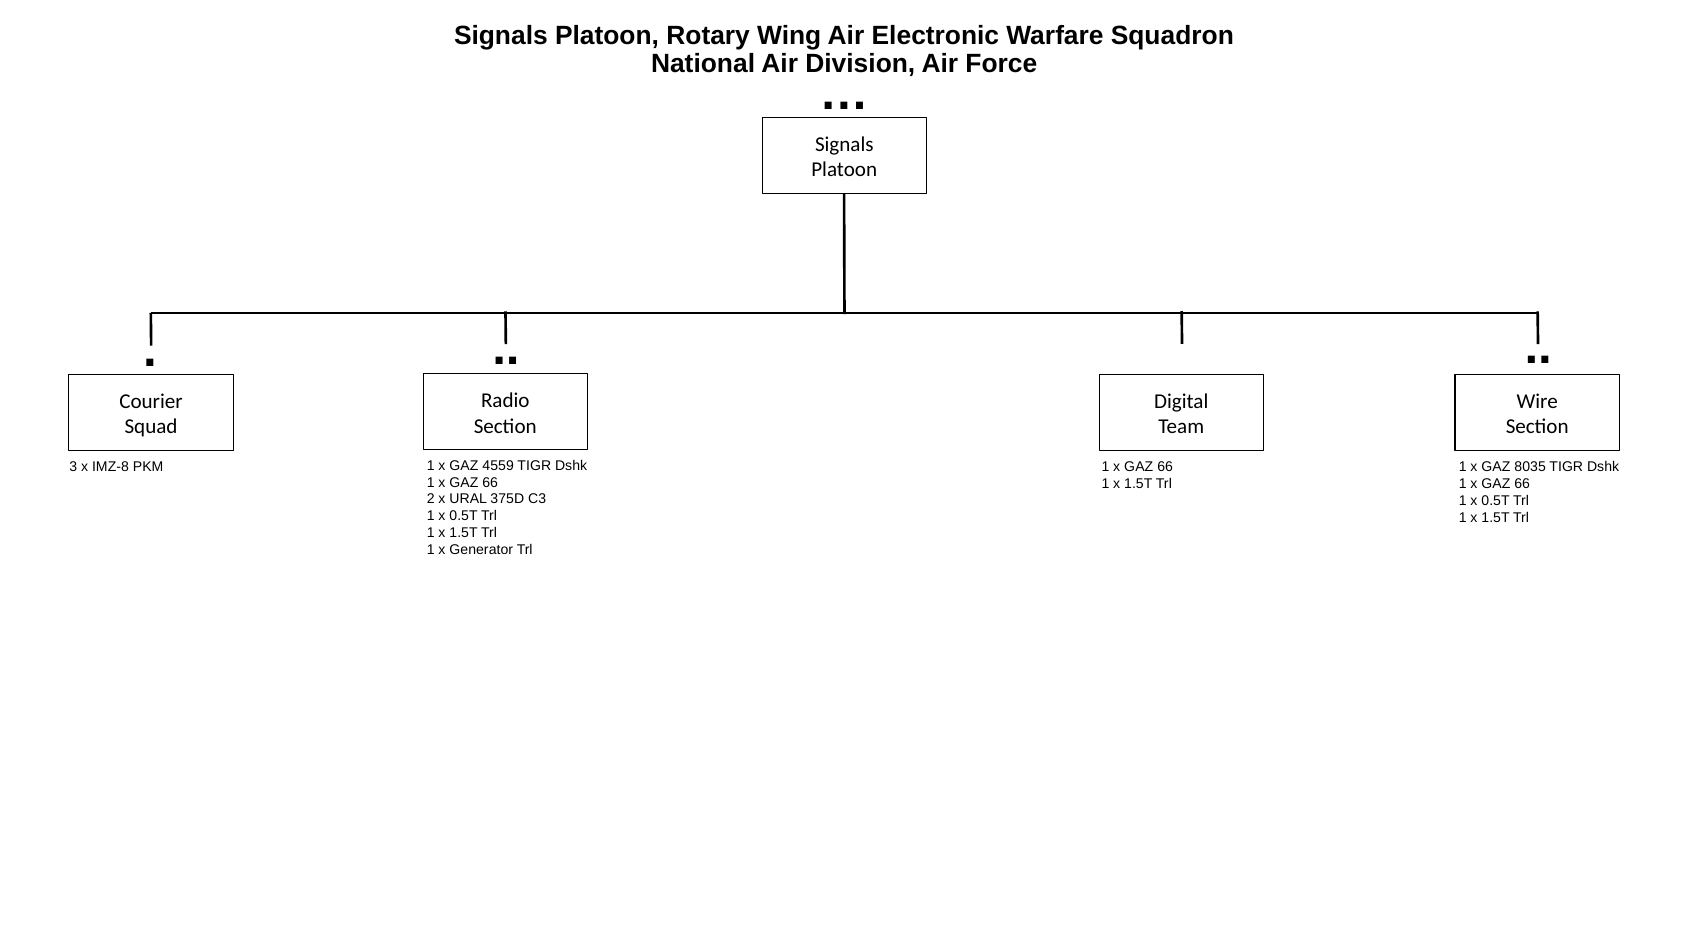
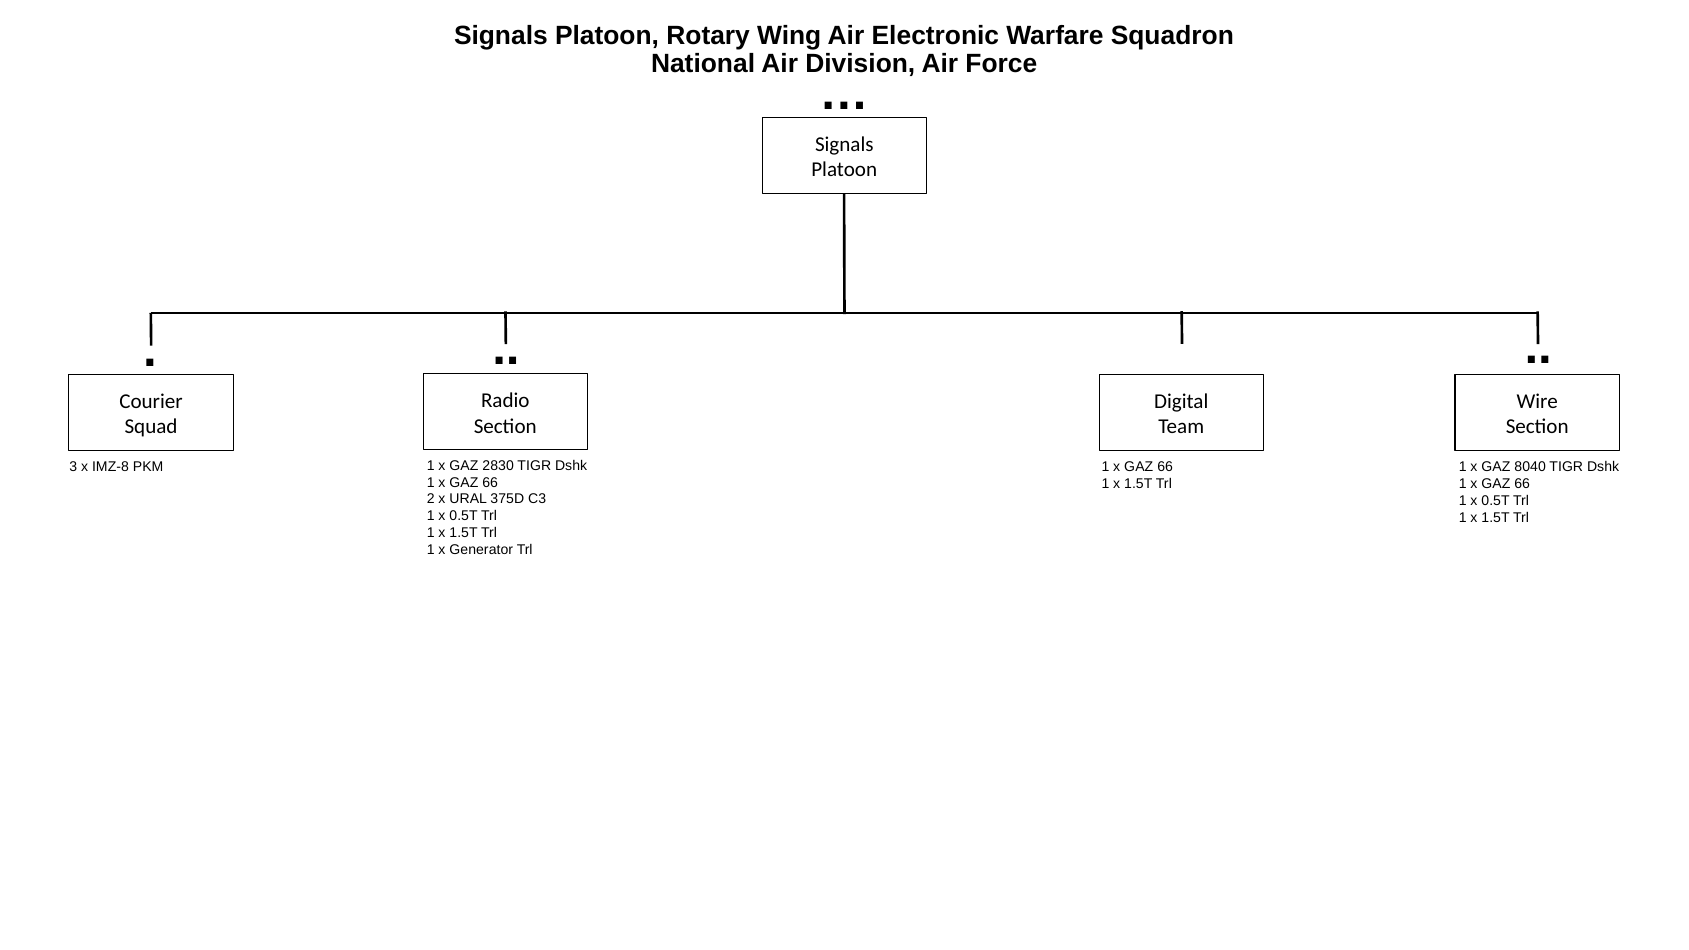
4559: 4559 -> 2830 (498, 466)
8035: 8035 -> 8040 (1530, 467)
